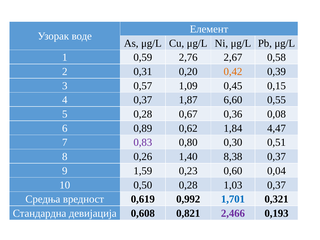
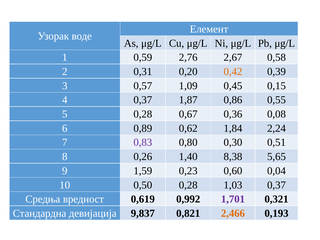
6,60: 6,60 -> 0,86 (233, 100)
4,47: 4,47 -> 2,24 (276, 128)
8,38 0,37: 0,37 -> 5,65 (276, 157)
1,701 colour: blue -> purple (233, 199)
0,608: 0,608 -> 9,837 (143, 213)
2,466 colour: purple -> orange (233, 213)
